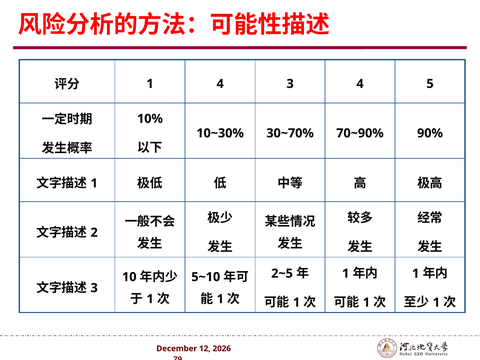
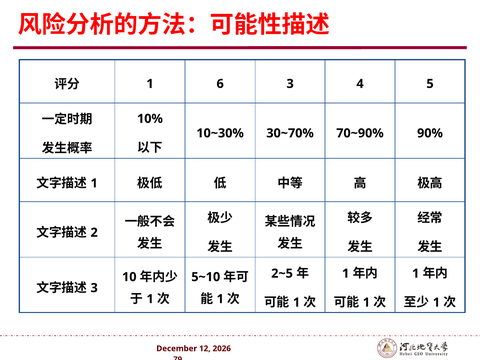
1 4: 4 -> 6 (220, 84)
